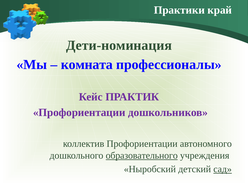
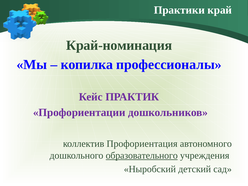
Дети-номинация: Дети-номинация -> Край-номинация (119, 45)
комната: комната -> копилка (87, 65)
коллектив Профориентации: Профориентации -> Профориентация (142, 144)
сад underline: present -> none (223, 169)
